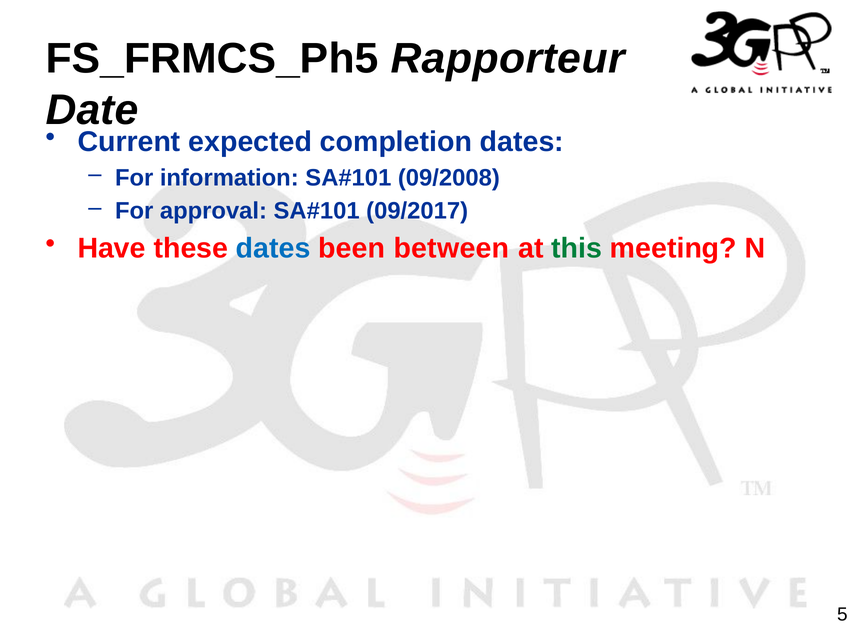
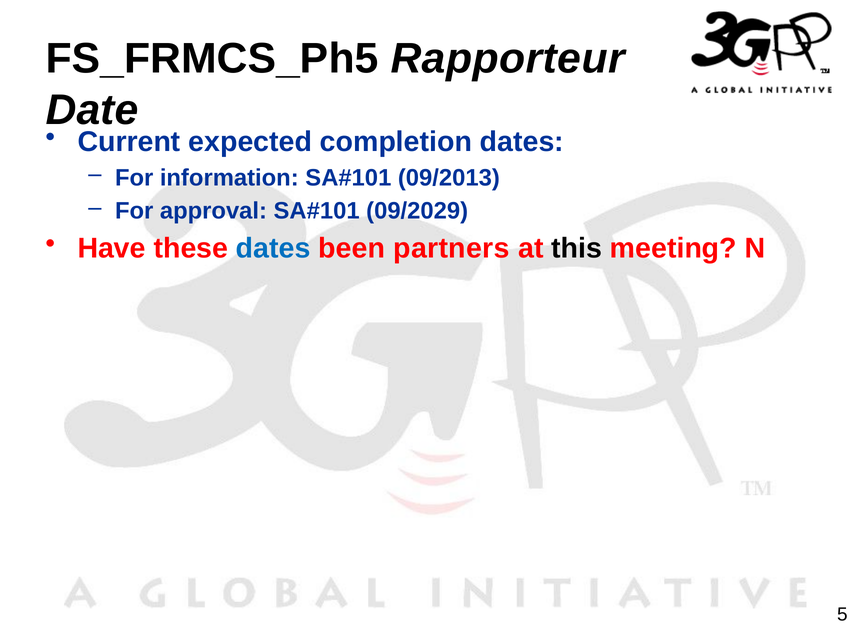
09/2008: 09/2008 -> 09/2013 (449, 178)
09/2017: 09/2017 -> 09/2029 (417, 211)
between: between -> partners (451, 249)
this colour: green -> black (577, 249)
